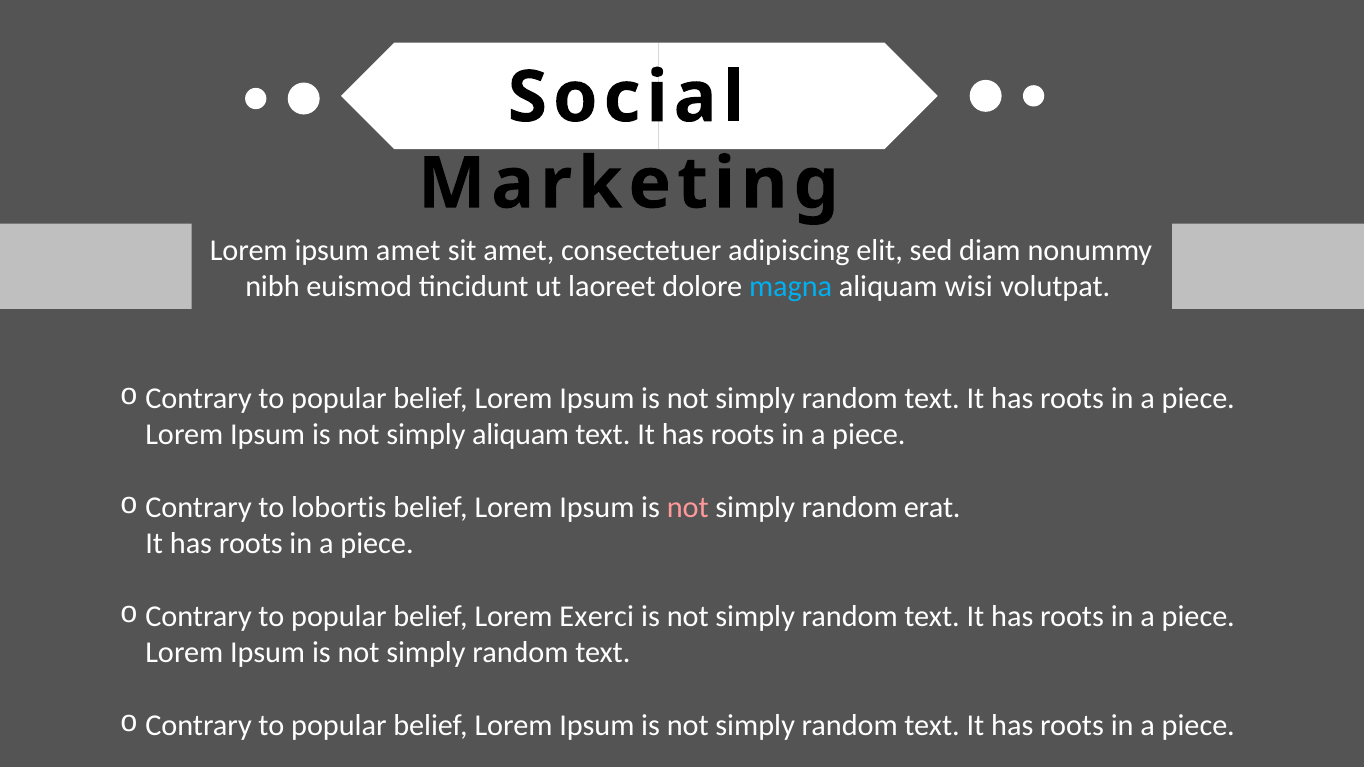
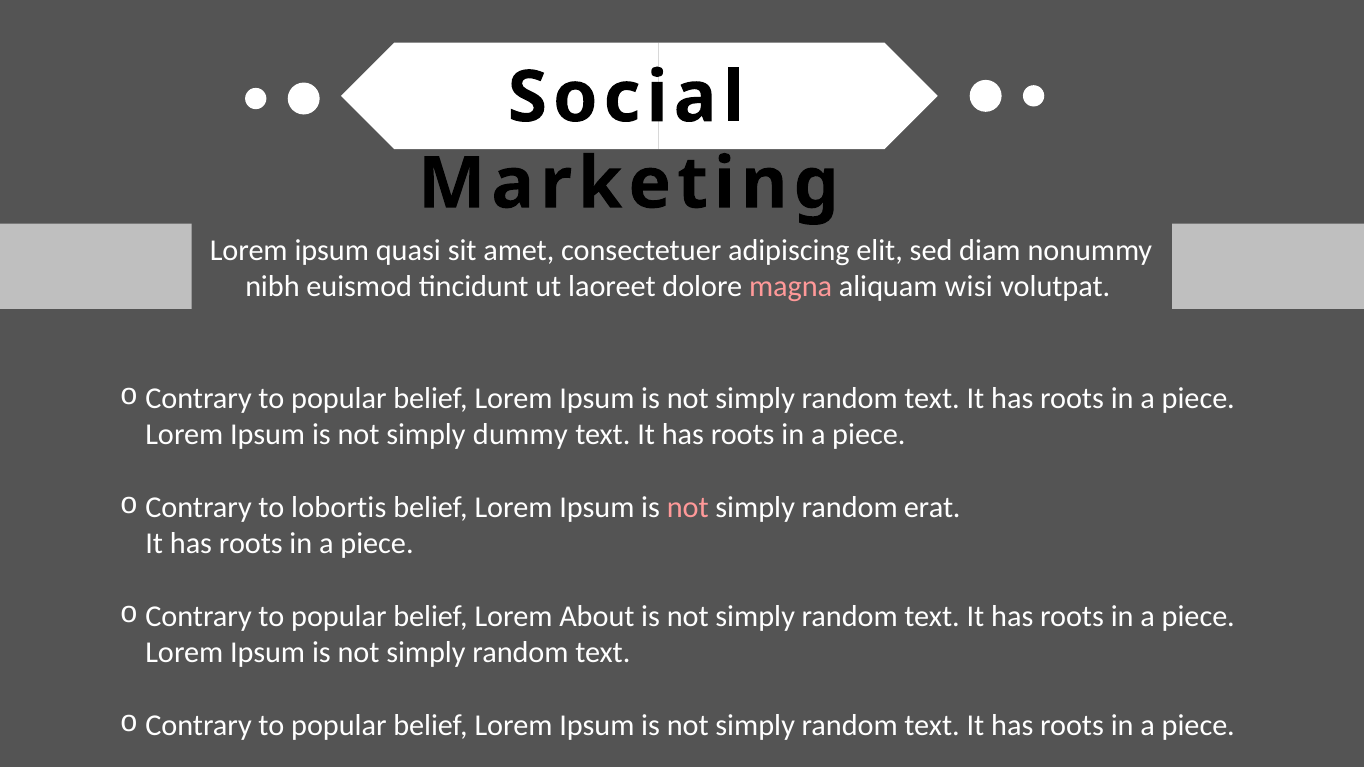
ipsum amet: amet -> quasi (408, 251)
magna colour: light blue -> pink (791, 287)
simply aliquam: aliquam -> dummy (520, 435)
Exerci: Exerci -> About (597, 617)
